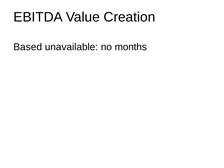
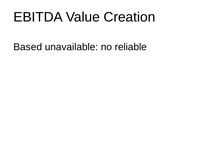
months: months -> reliable (131, 47)
